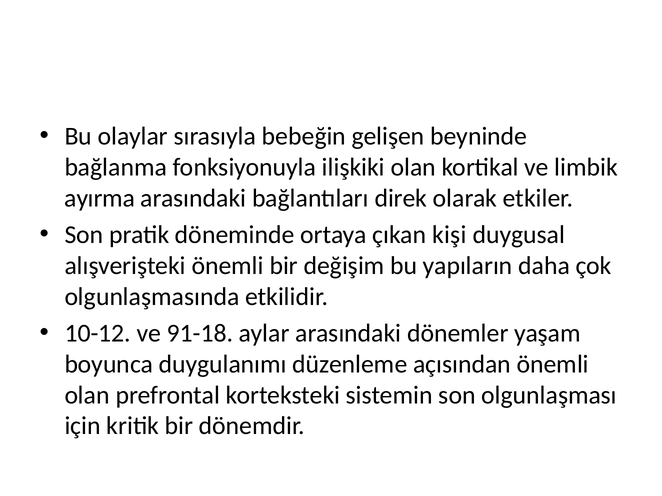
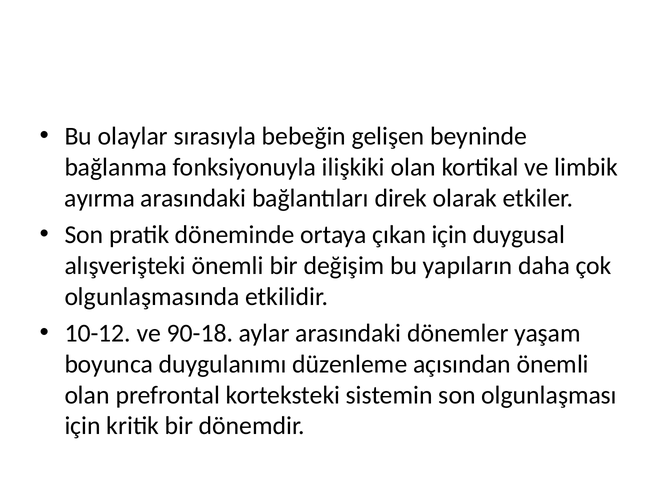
çıkan kişi: kişi -> için (450, 235)
91-18: 91-18 -> 90-18 (200, 334)
